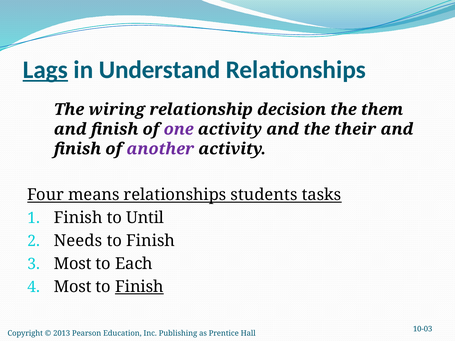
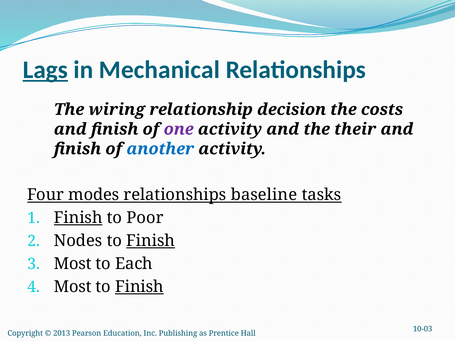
Understand: Understand -> Mechanical (159, 70)
them: them -> costs (382, 110)
another colour: purple -> blue (160, 149)
means: means -> modes (94, 195)
students: students -> baseline (264, 195)
Finish underline: none -> present (78, 218)
Until: Until -> Poor (145, 218)
Needs: Needs -> Nodes (78, 241)
Finish underline: none -> present (151, 241)
